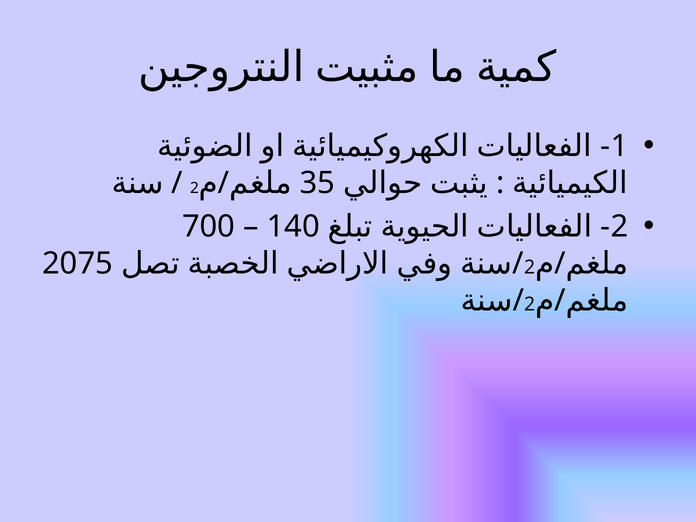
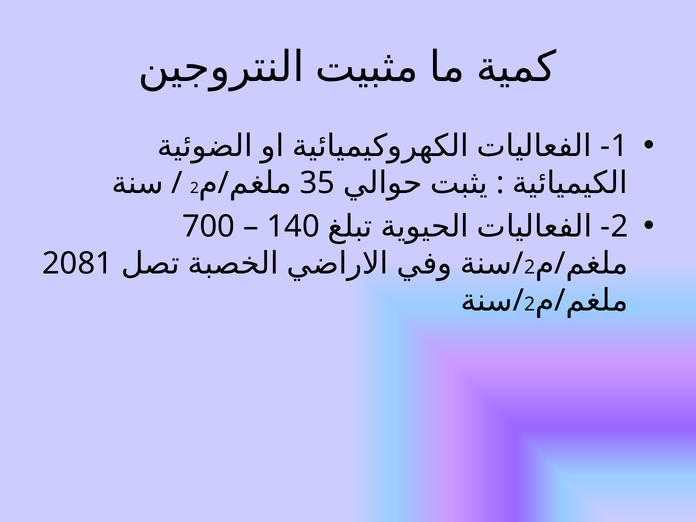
2075: 2075 -> 2081 (78, 264)
